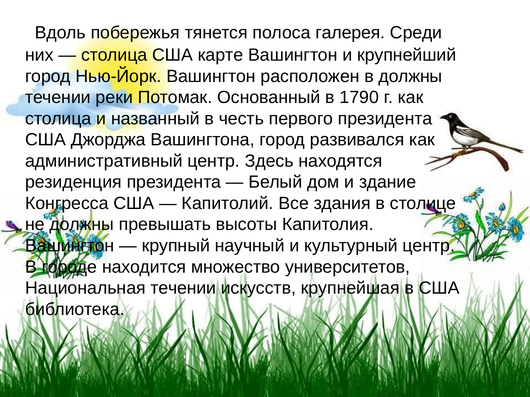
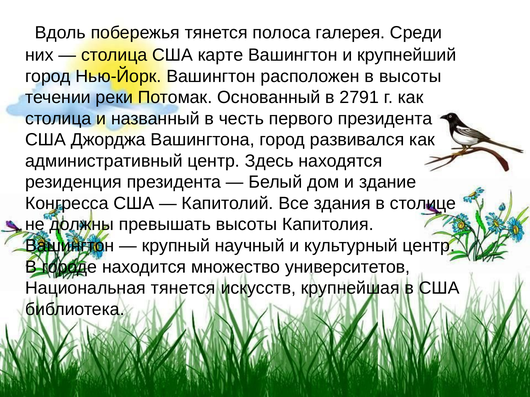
в должны: должны -> высоты (410, 76)
1790: 1790 -> 2791 (359, 98)
Национальная течении: течении -> тянется (183, 288)
